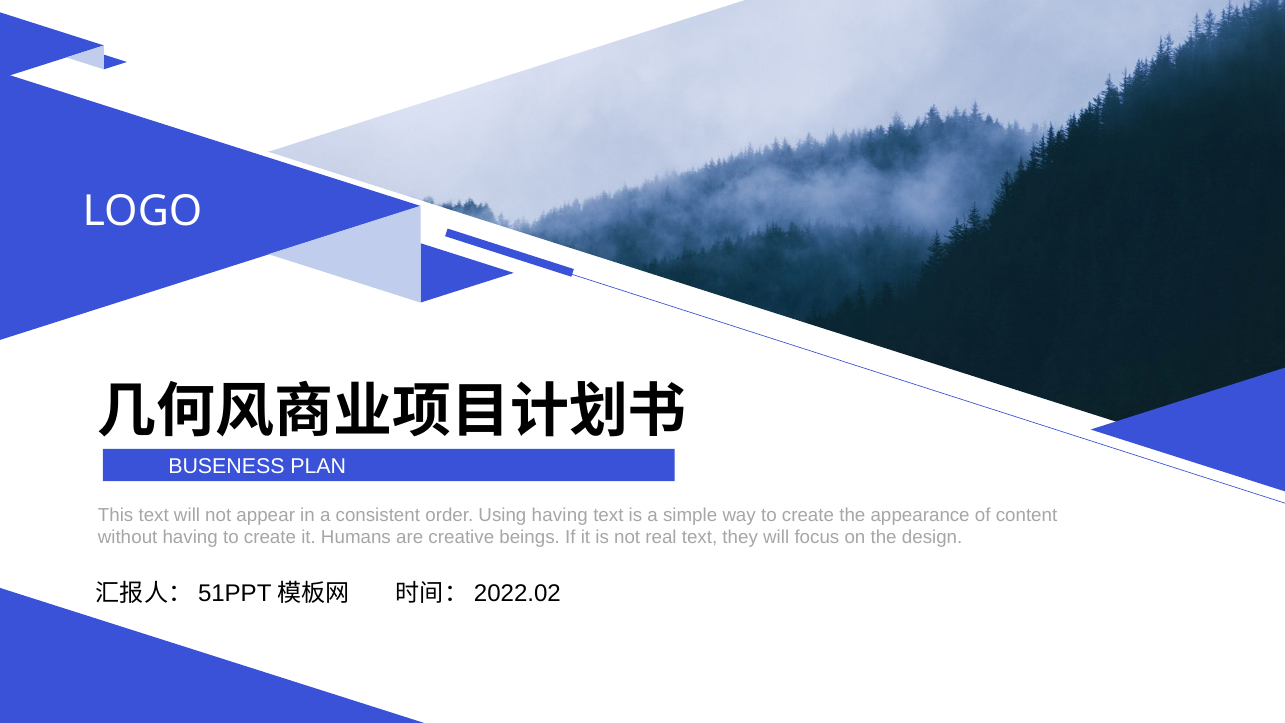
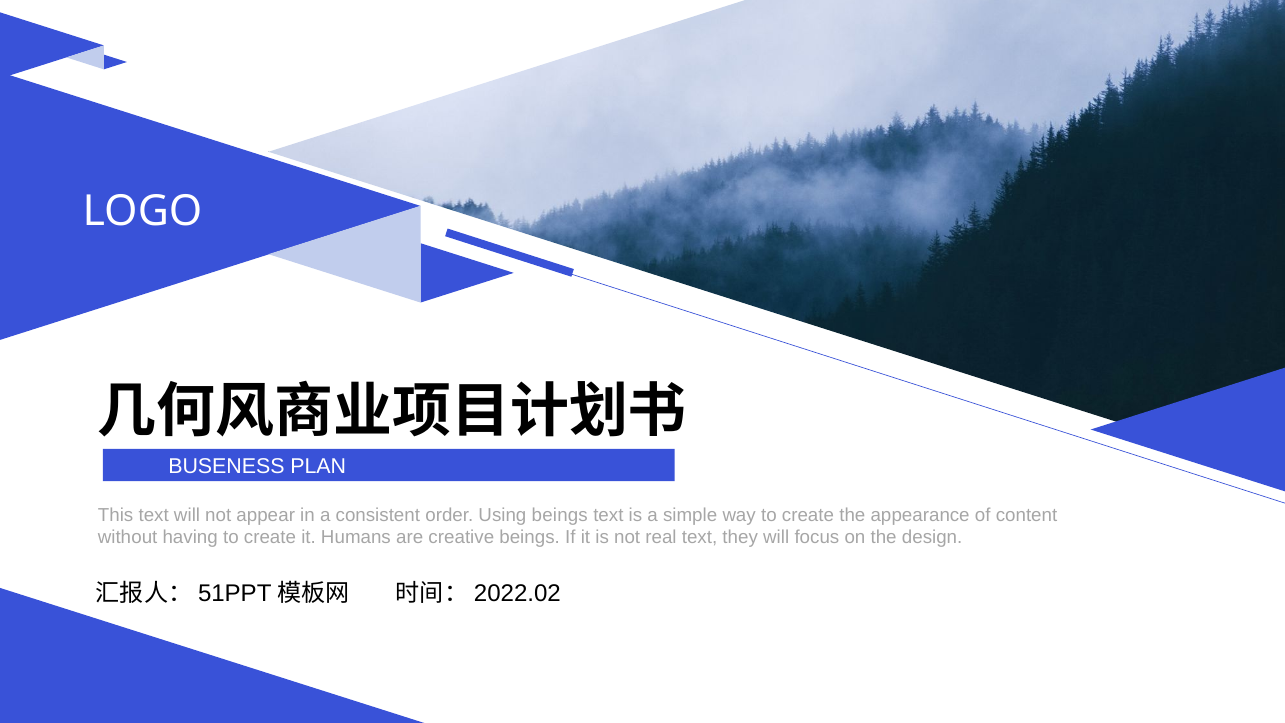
Using having: having -> beings (560, 515)
